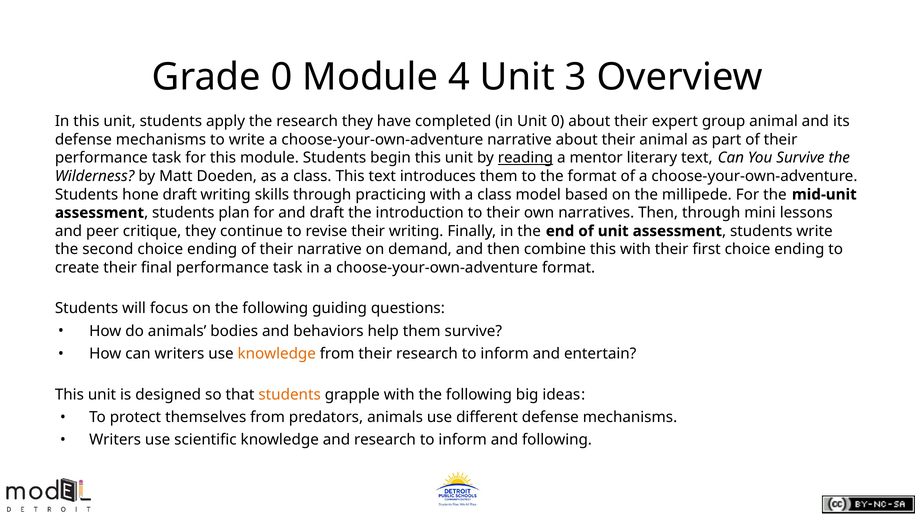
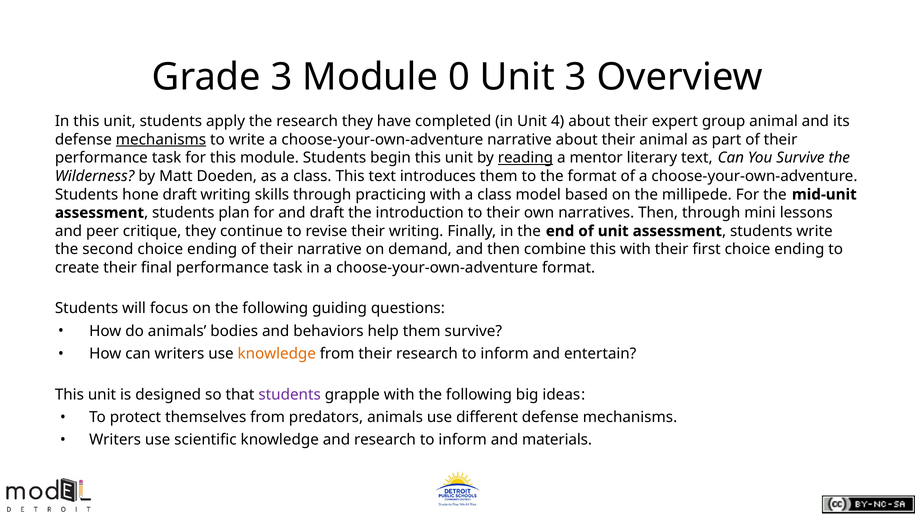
Grade 0: 0 -> 3 (282, 77)
4: 4 -> 0 (459, 77)
Unit 0: 0 -> 4 (558, 121)
mechanisms underline: none -> present (161, 139)
students colour: orange -> purple (290, 394)
and following: following -> materials (557, 440)
